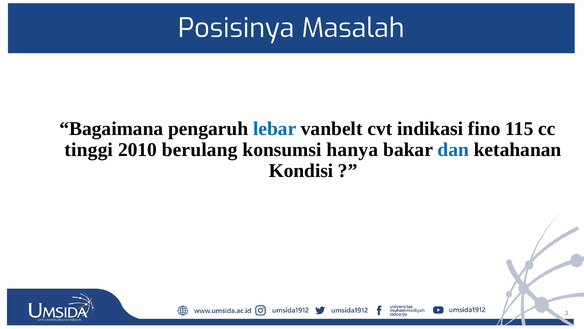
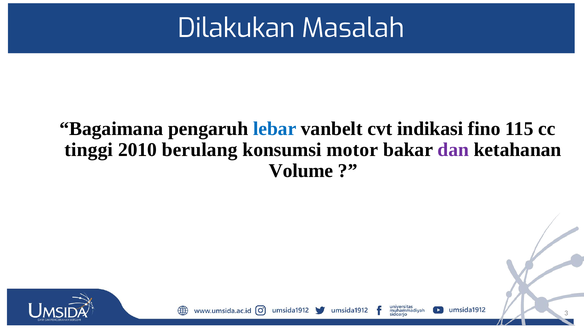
Posisinya: Posisinya -> Dilakukan (236, 28)
hanya: hanya -> motor (352, 150)
dan colour: blue -> purple (453, 150)
Kondisi: Kondisi -> Volume (301, 171)
